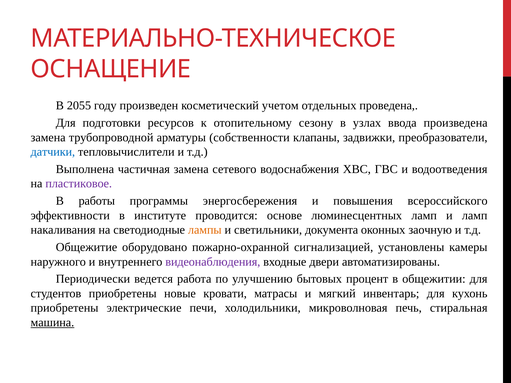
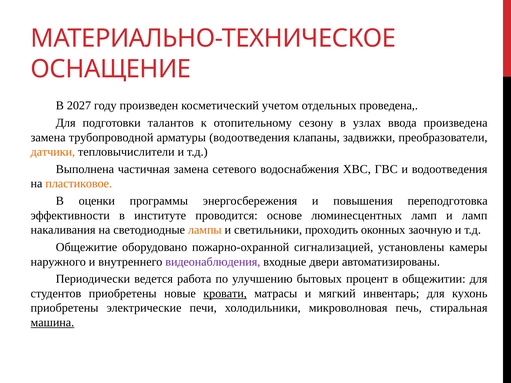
2055: 2055 -> 2027 (79, 106)
ресурсов: ресурсов -> талантов (171, 123)
арматуры собственности: собственности -> водоотведения (250, 137)
датчики colour: blue -> orange (53, 152)
пластиковое colour: purple -> orange (79, 184)
работы: работы -> оценки (97, 201)
всероссийского: всероссийского -> переподготовка (448, 201)
документа: документа -> проходить (332, 230)
кровати underline: none -> present (225, 294)
